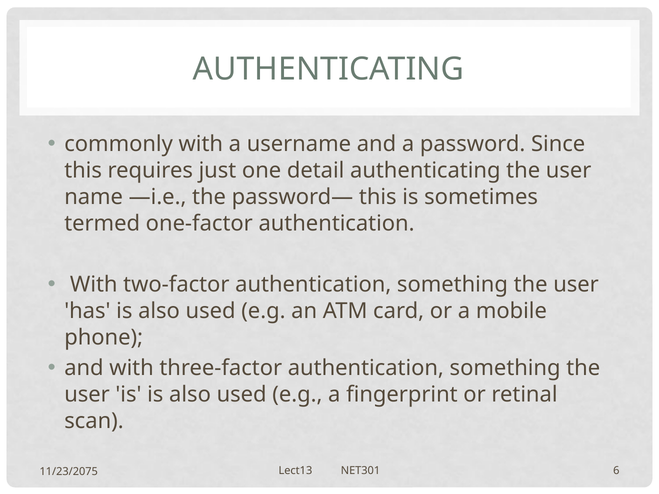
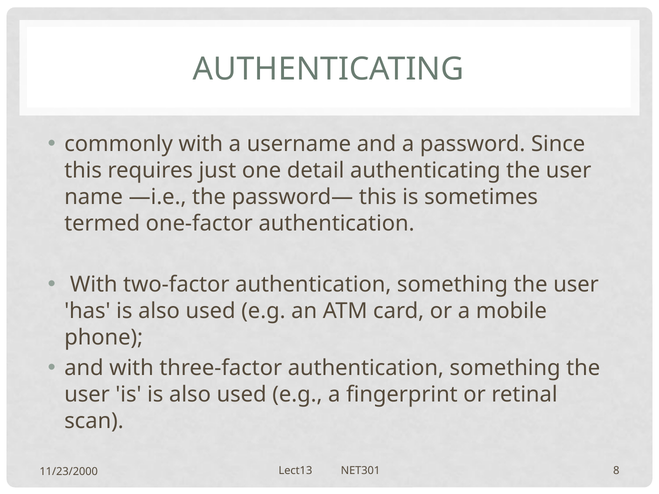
6: 6 -> 8 (616, 471)
11/23/2075: 11/23/2075 -> 11/23/2000 (69, 472)
